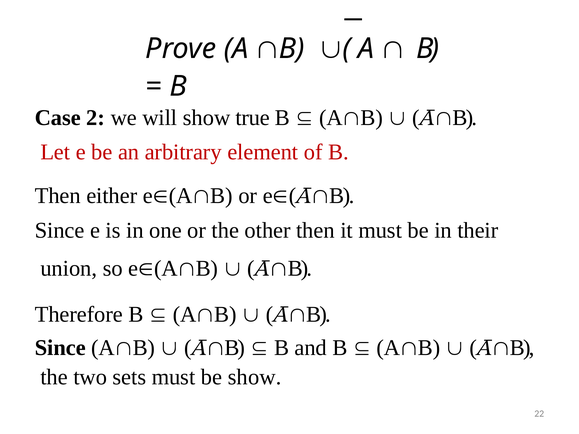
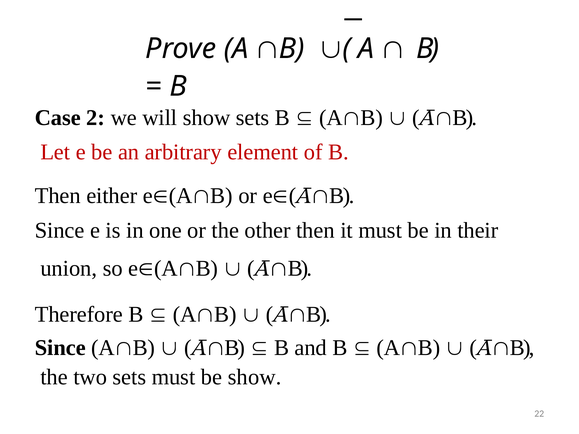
show true: true -> sets (253, 118)
